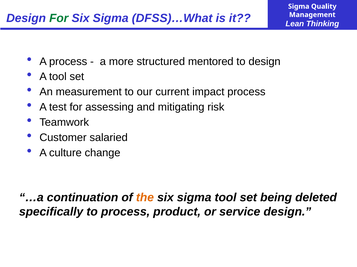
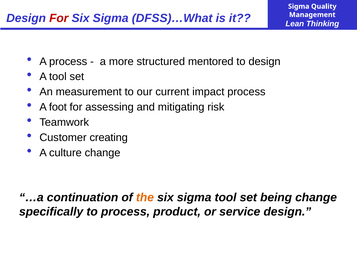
For colour: green -> red (59, 18)
test: test -> foot (58, 107)
salaried: salaried -> creating (109, 138)
being deleted: deleted -> change (316, 198)
